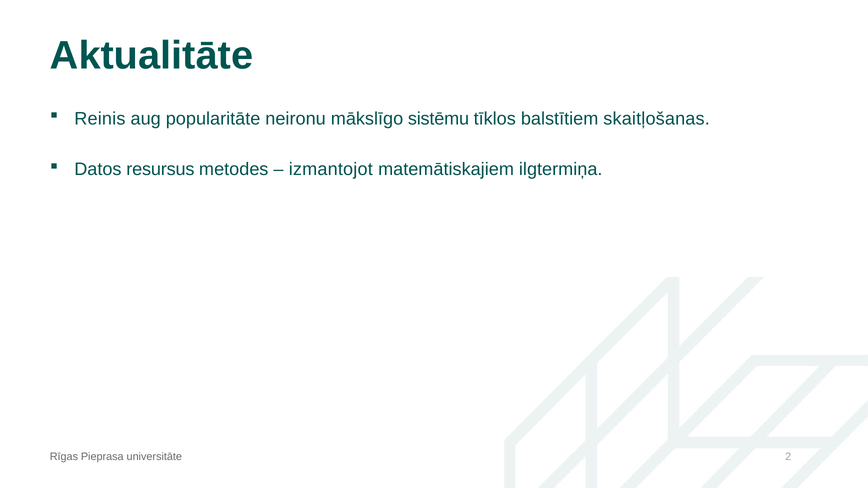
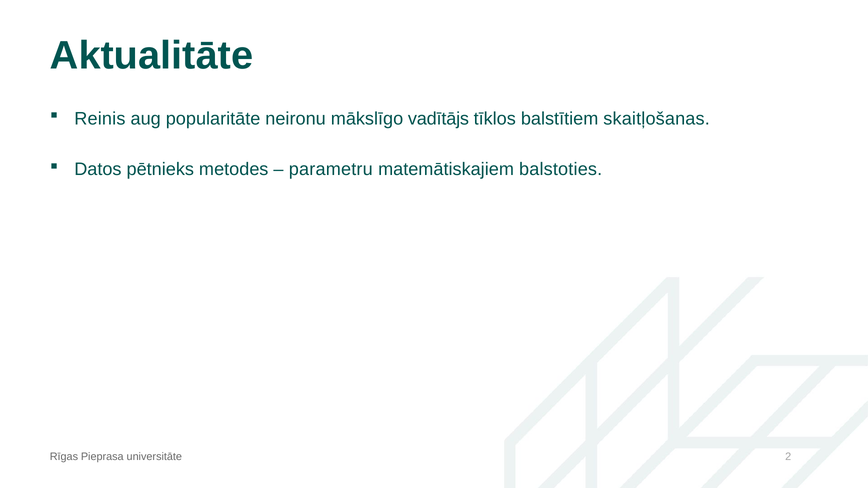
sistēmu: sistēmu -> vadītājs (439, 119)
resursus: resursus -> pētnieks (160, 170)
izmantojot: izmantojot -> parametru (331, 170)
ilgtermiņa: ilgtermiņa -> balstoties (561, 170)
